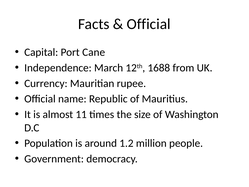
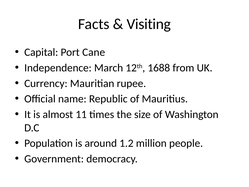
Official: Official -> Visiting (149, 24)
